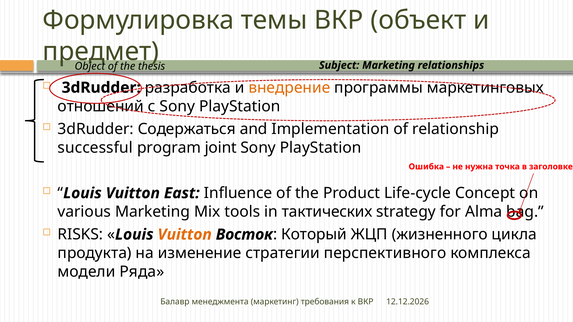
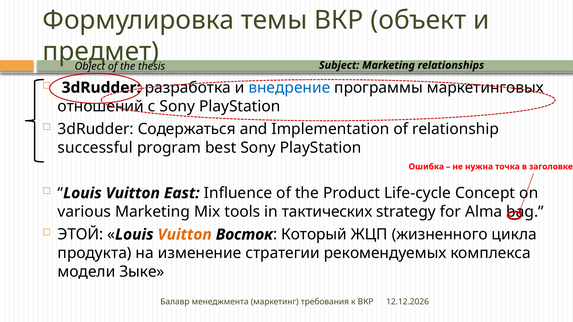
внедрение colour: orange -> blue (289, 88)
joint: joint -> best (221, 148)
RISKS: RISKS -> ЭТОЙ (80, 235)
перспективного: перспективного -> рекомендуемых (385, 253)
Ряда: Ряда -> Зыке (142, 272)
